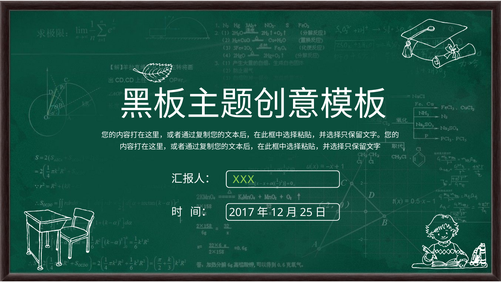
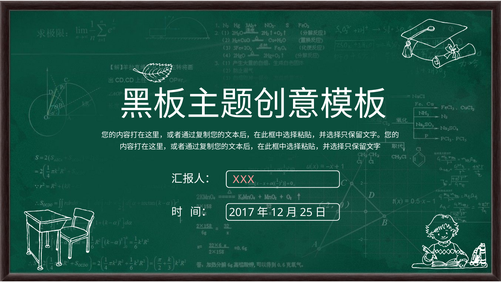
XXX colour: light green -> pink (243, 180)
